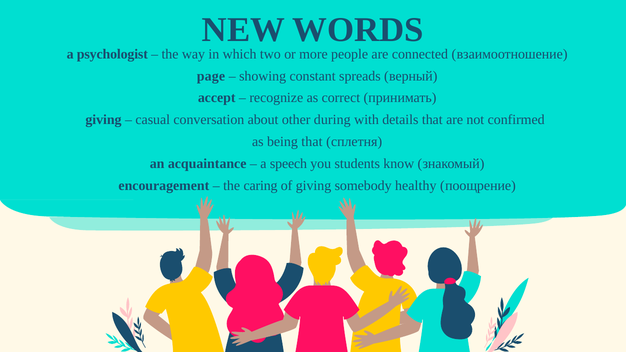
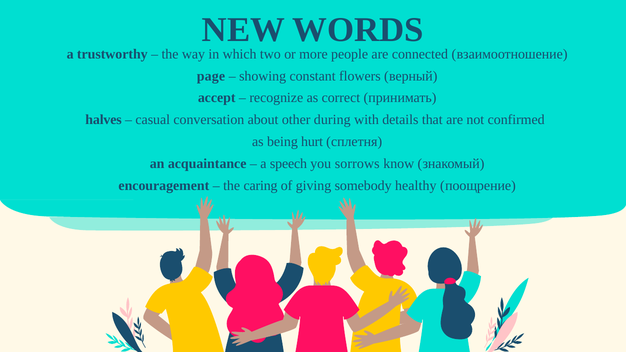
psychologist: psychologist -> trustworthy (112, 54)
spreads: spreads -> flowers (360, 76)
giving: giving -> halves (104, 120)
being that: that -> hurt (312, 142)
students: students -> sorrows (357, 164)
